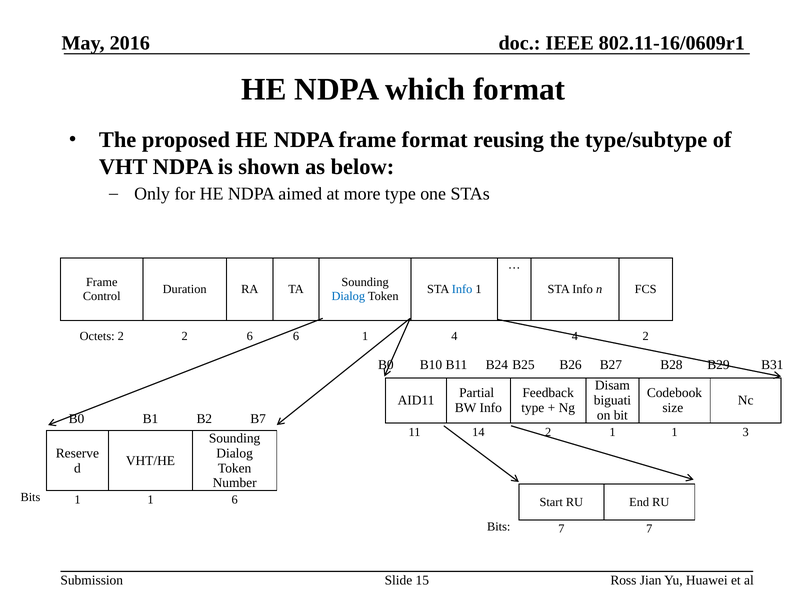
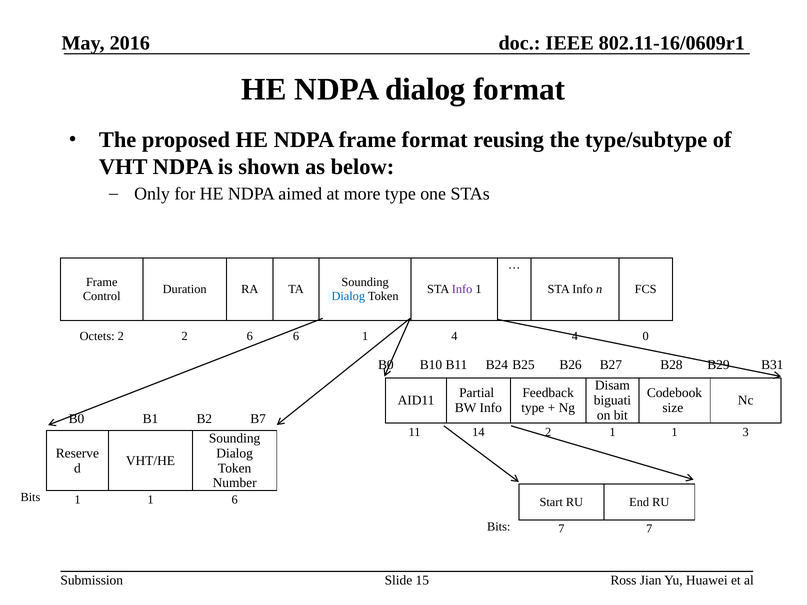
NDPA which: which -> dialog (425, 90)
Info colour: blue -> purple (462, 289)
4 2: 2 -> 0 (646, 336)
